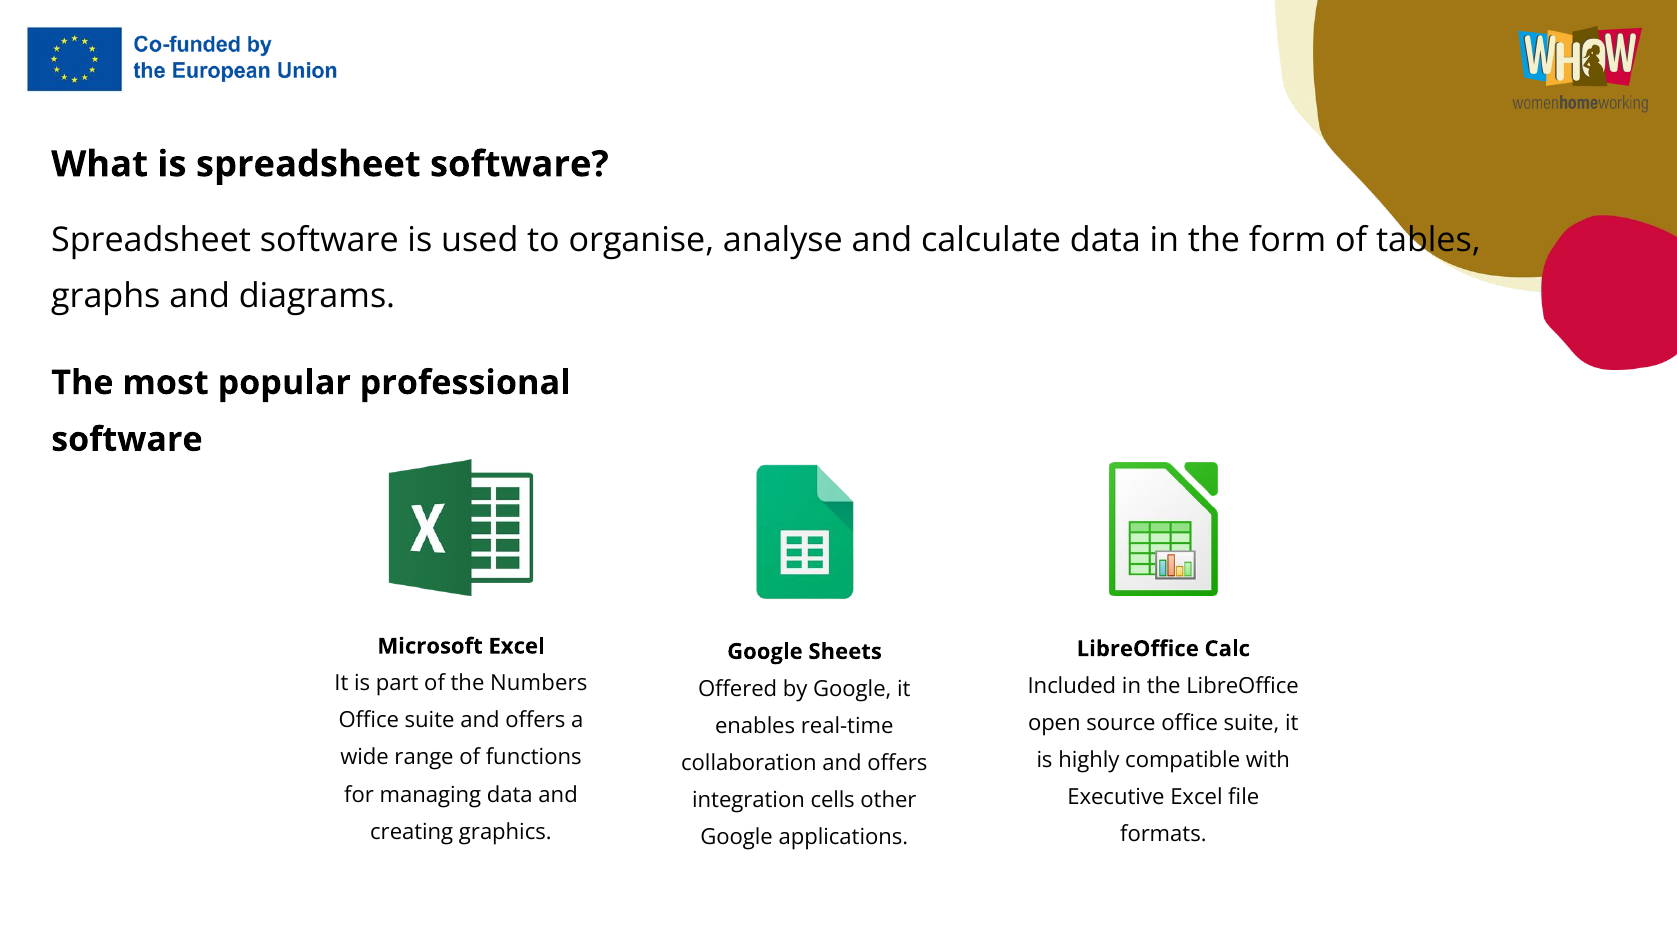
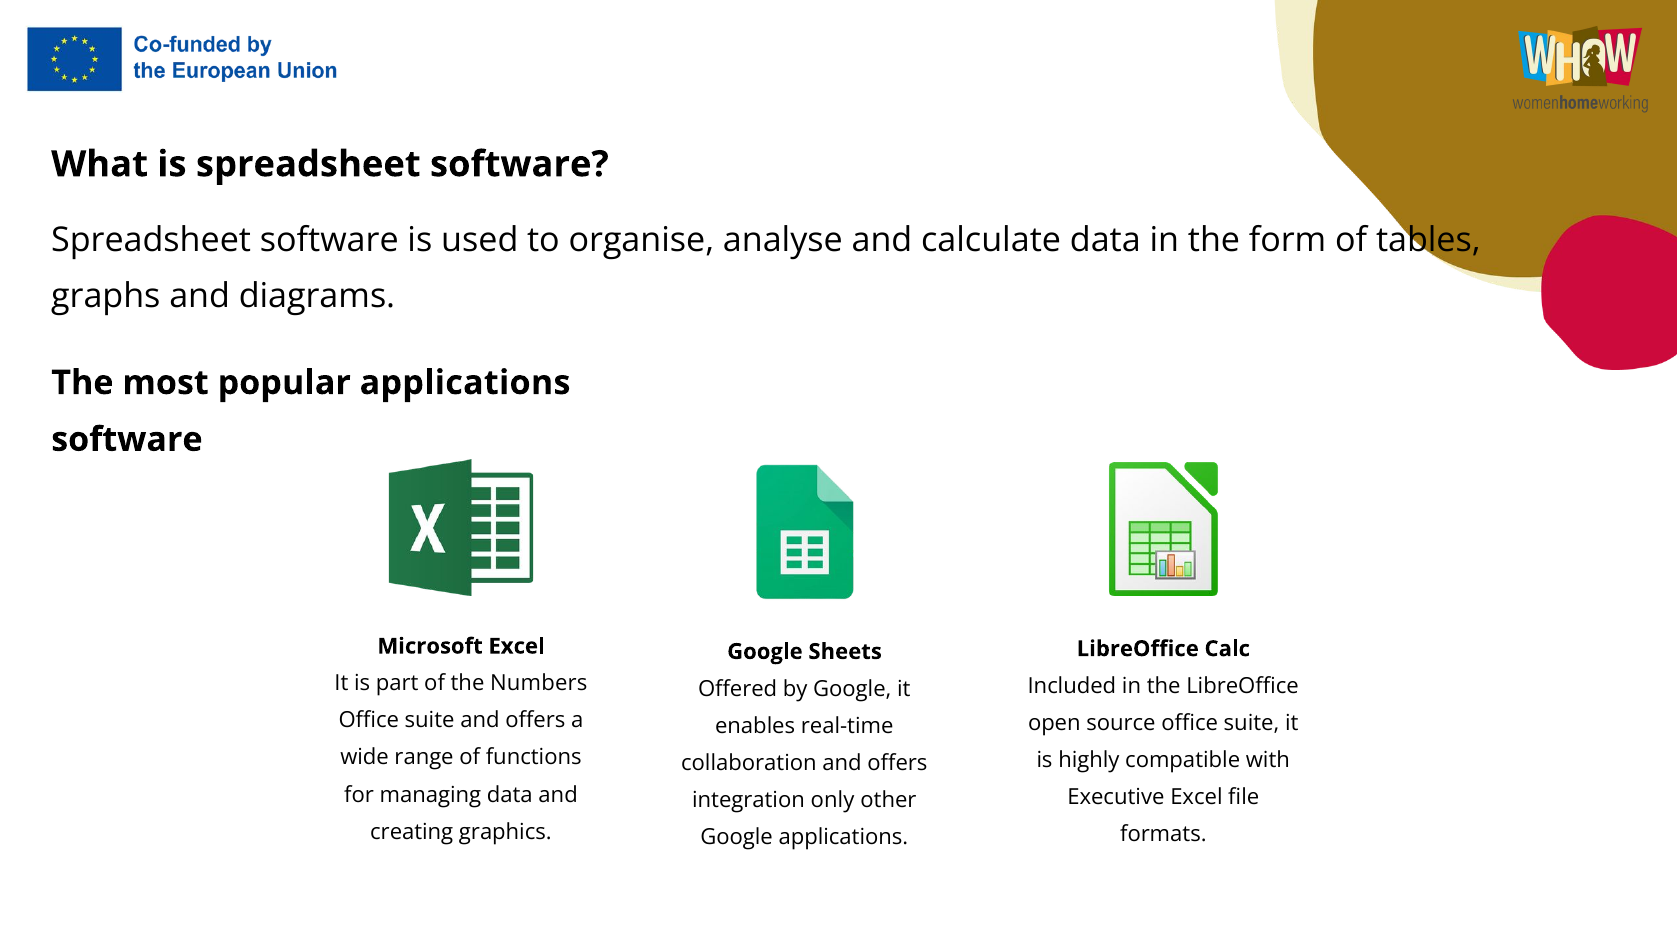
popular professional: professional -> applications (465, 383)
cells: cells -> only (833, 800)
